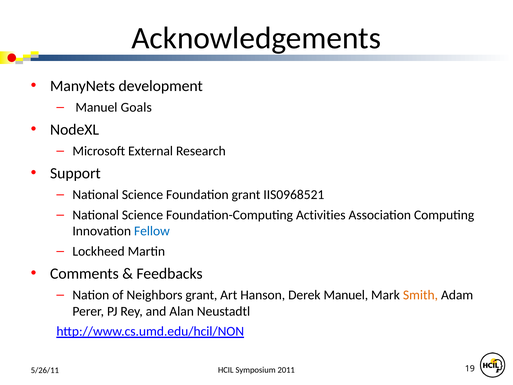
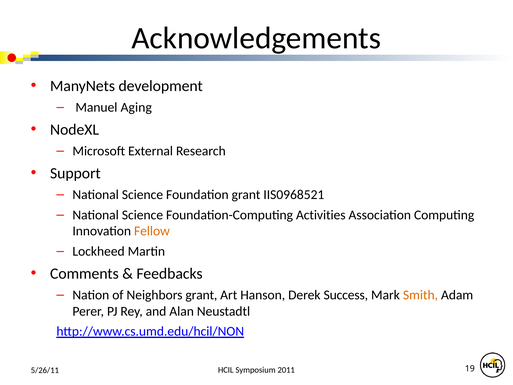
Goals: Goals -> Aging (136, 107)
Fellow colour: blue -> orange (152, 231)
Derek Manuel: Manuel -> Success (346, 295)
